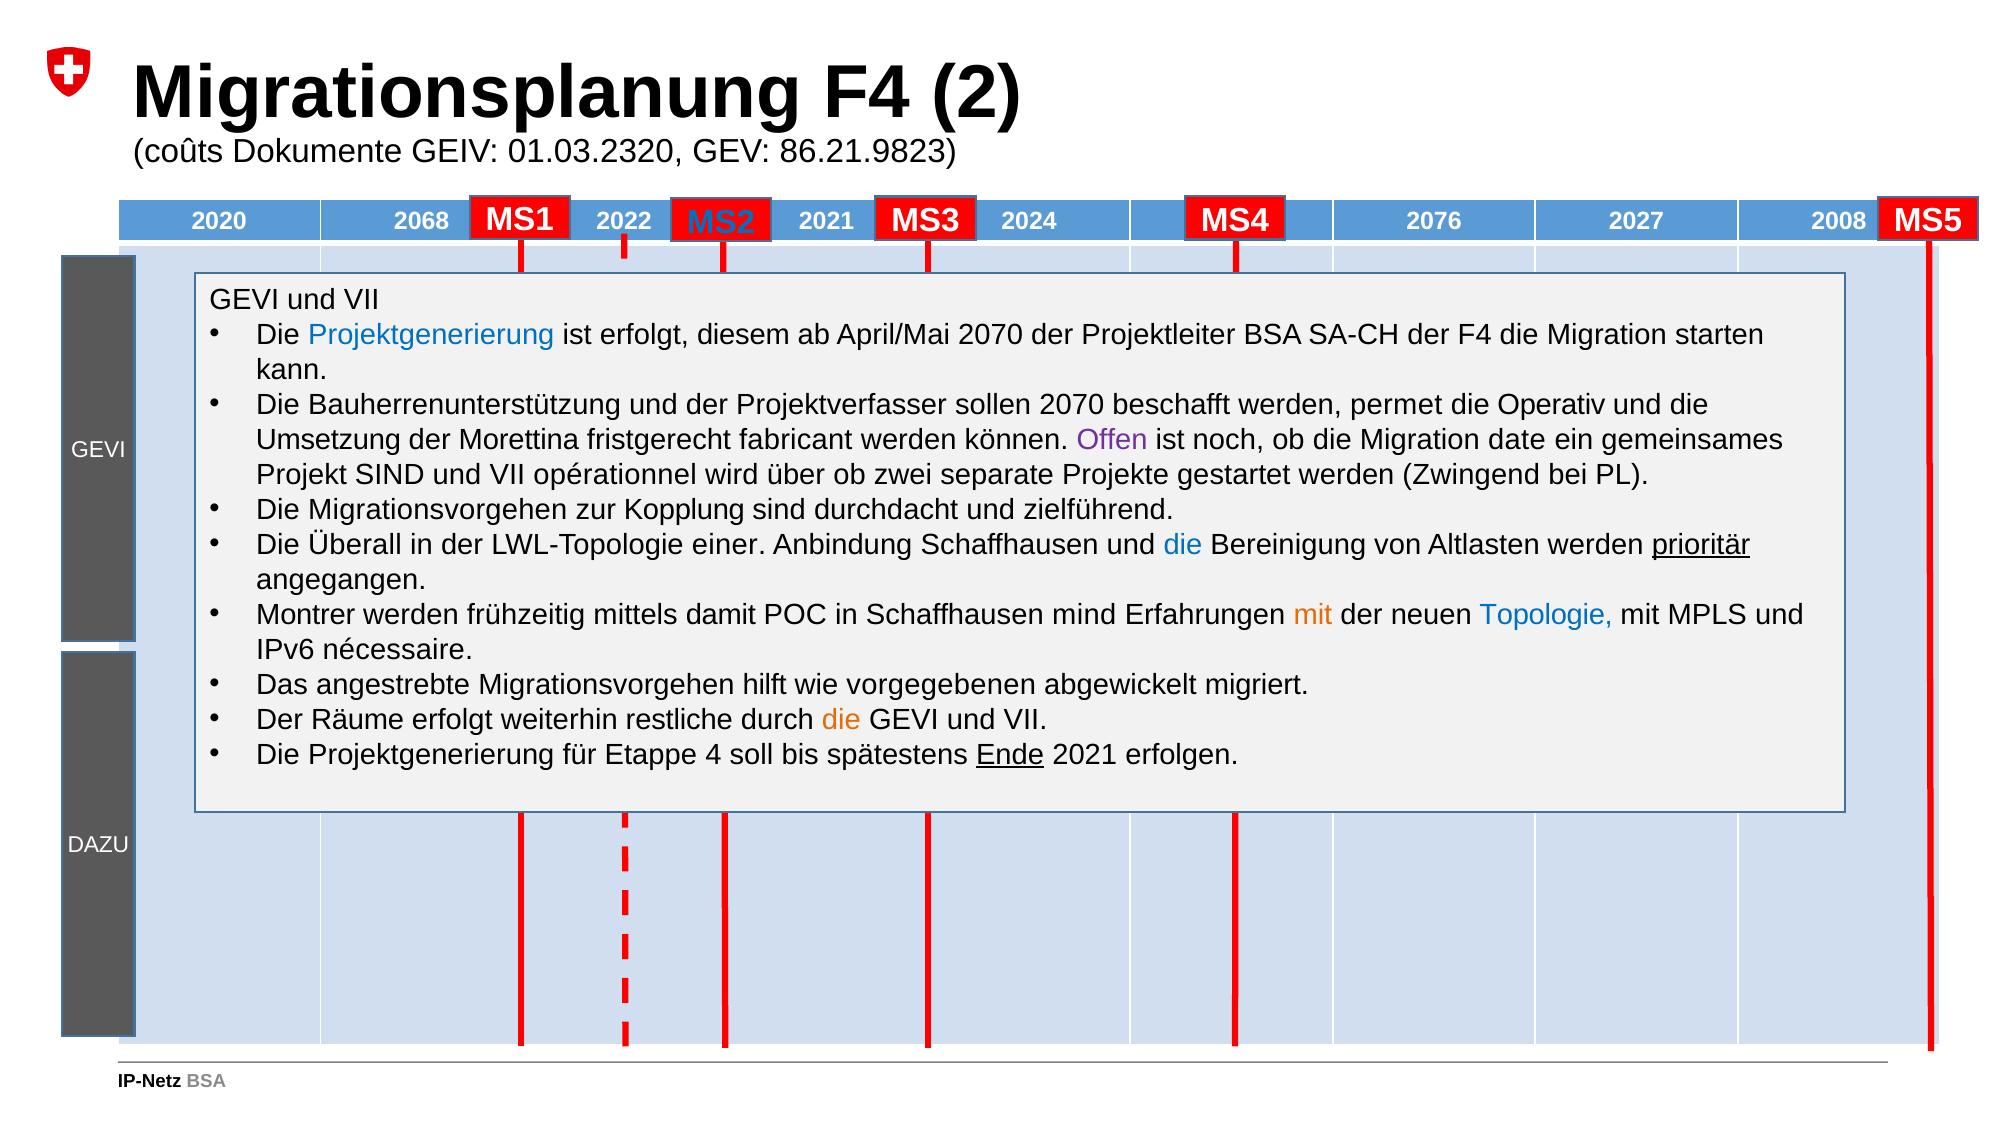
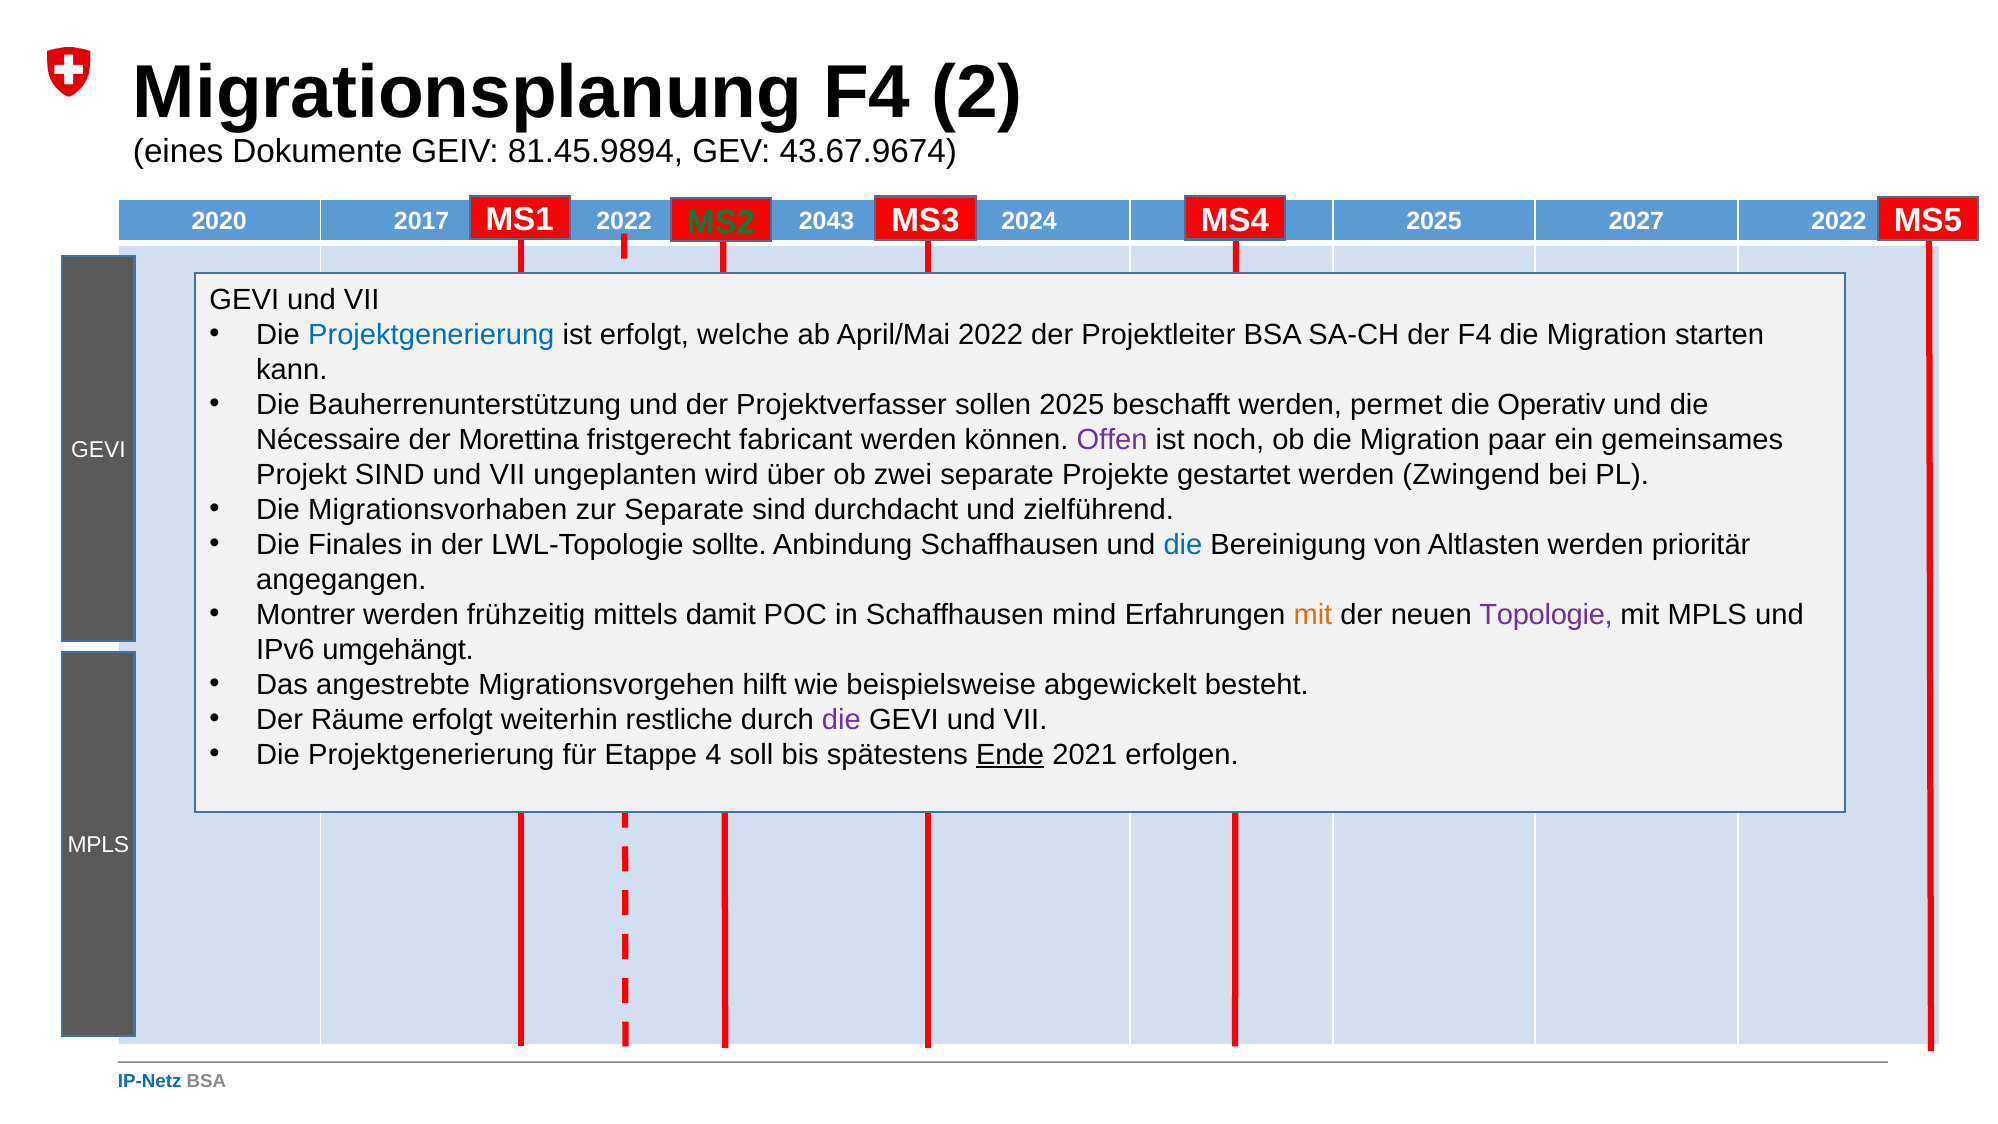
coûts: coûts -> eines (178, 152)
01.03.2320: 01.03.2320 -> 81.45.9894 (595, 152)
86.21.9823: 86.21.9823 -> 43.67.9674 (868, 152)
MS2 colour: blue -> green (721, 222)
2068: 2068 -> 2017 (422, 221)
2022 2021: 2021 -> 2043 (827, 221)
2076: 2076 -> 2025 (1434, 221)
2027 2008: 2008 -> 2022 (1839, 221)
diesem: diesem -> welche (743, 335)
April/Mai 2070: 2070 -> 2022 (991, 335)
sollen 2070: 2070 -> 2025 (1072, 405)
Umsetzung: Umsetzung -> Nécessaire (328, 440)
date: date -> paar (1517, 440)
opérationnel: opérationnel -> ungeplanten (615, 475)
Die Migrationsvorgehen: Migrationsvorgehen -> Migrationsvorhaben (438, 510)
zur Kopplung: Kopplung -> Separate (684, 510)
Überall: Überall -> Finales (355, 545)
einer: einer -> sollte (729, 545)
prioritär underline: present -> none (1701, 545)
Topologie colour: blue -> purple (1546, 615)
nécessaire: nécessaire -> umgehängt (398, 650)
vorgegebenen: vorgegebenen -> beispielsweise (941, 685)
migriert: migriert -> besteht (1257, 685)
die colour: orange -> purple (841, 720)
DAZU: DAZU -> MPLS (98, 845)
IP-Netz colour: black -> blue (150, 1081)
